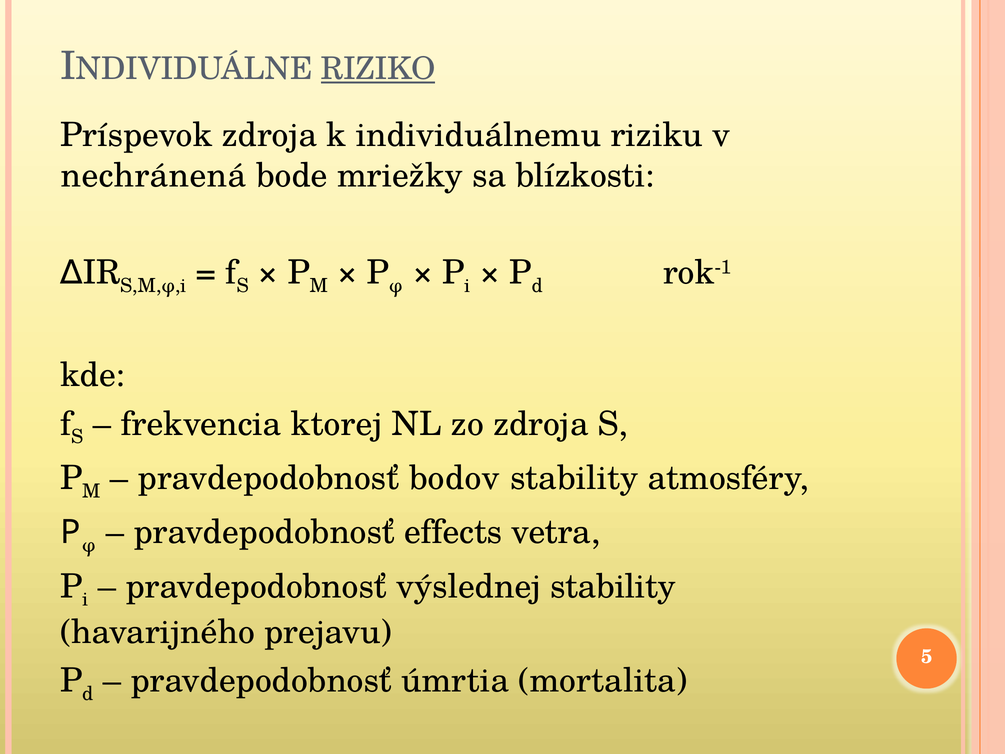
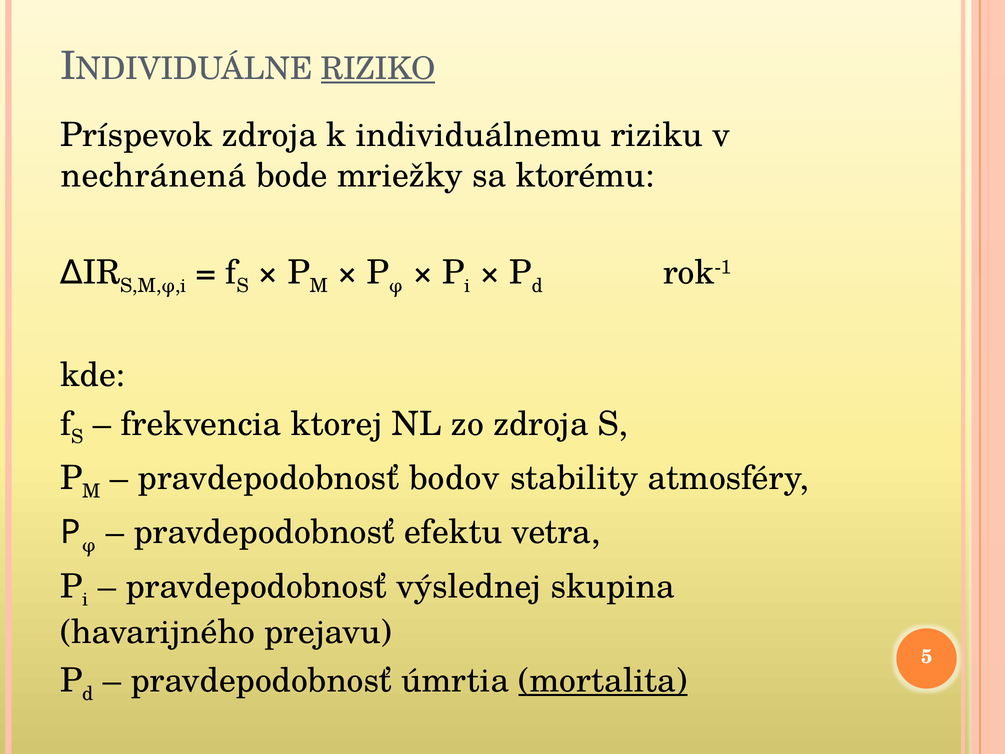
blízkosti: blízkosti -> ktorému (585, 175)
effects: effects -> efektu (453, 532)
výslednej stability: stability -> skupina (613, 586)
mortalita underline: none -> present (603, 681)
